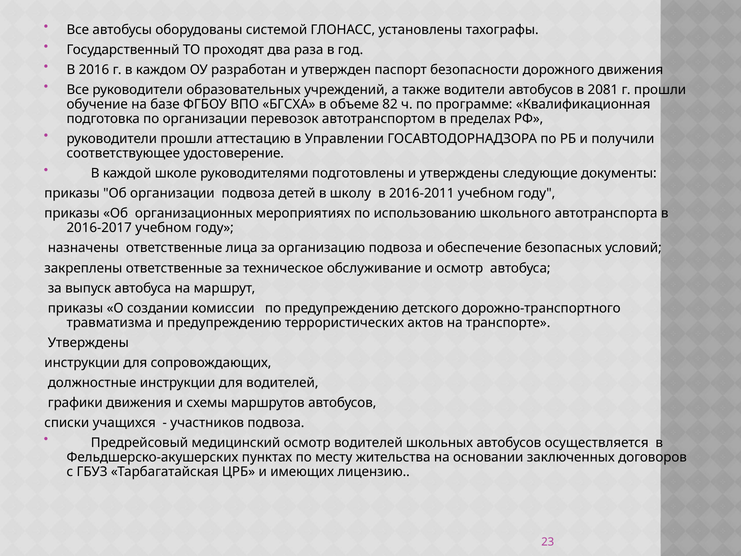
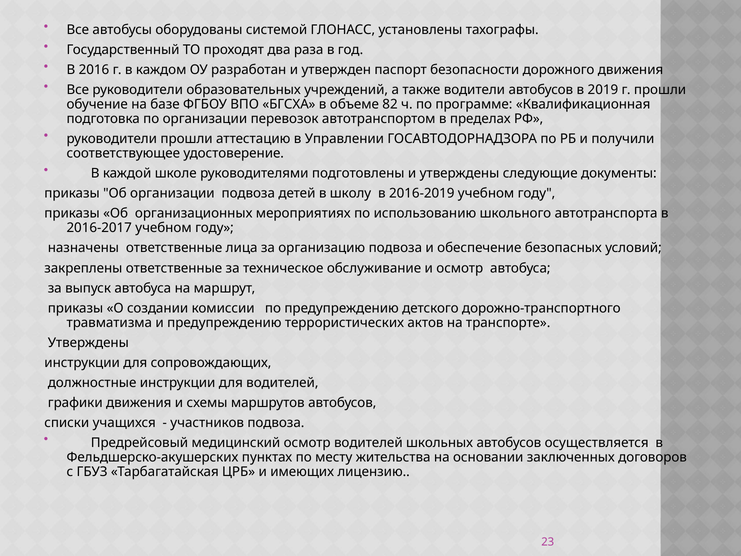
2081: 2081 -> 2019 (603, 90)
2016-2011: 2016-2011 -> 2016-2019 (422, 193)
